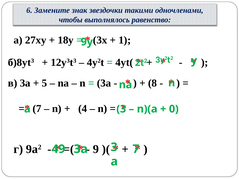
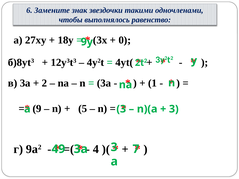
1: 1 -> 0 (125, 40)
5: 5 -> 2 (44, 83)
8: 8 -> 1 (153, 83)
7: 7 -> 9 (37, 109)
4: 4 -> 5 (83, 109)
0: 0 -> 3 (174, 109)
9: 9 -> 4 (96, 149)
